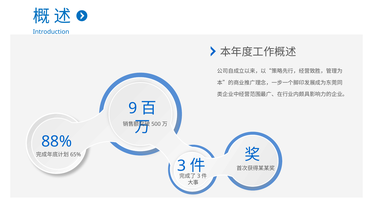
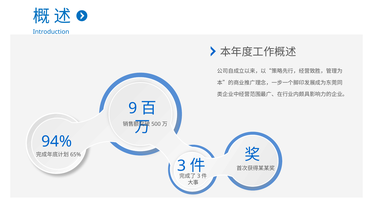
88%: 88% -> 94% (57, 141)
